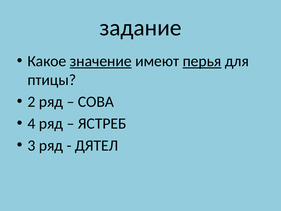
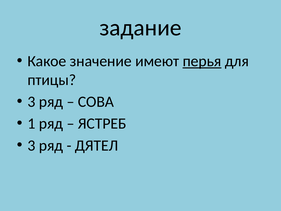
значение underline: present -> none (101, 61)
2: 2 -> 3 (31, 102)
4: 4 -> 1 (31, 123)
